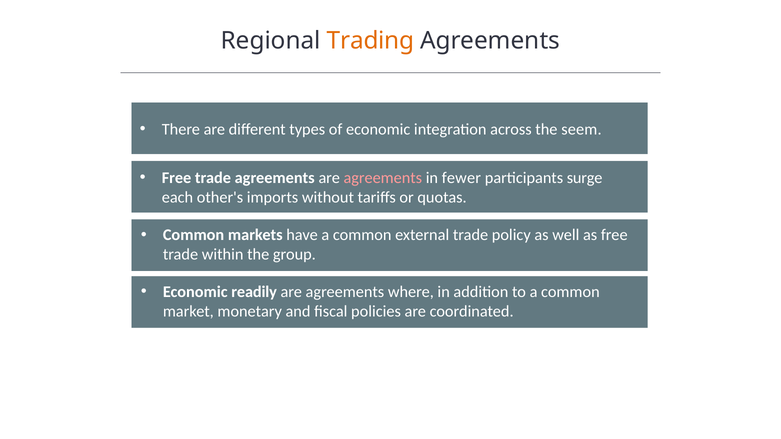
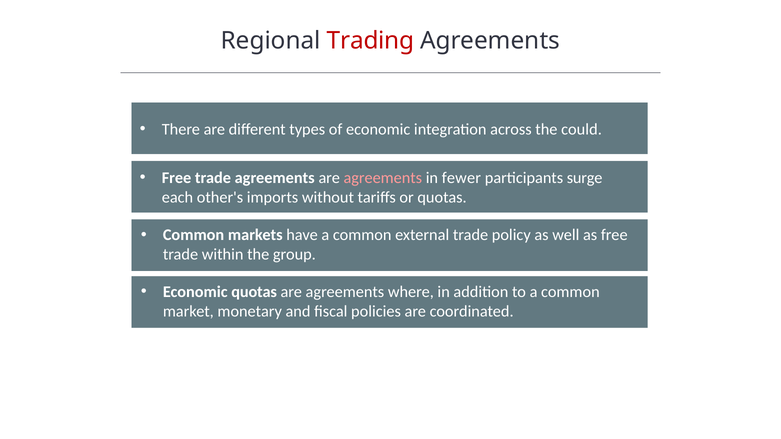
Trading colour: orange -> red (371, 41)
seem: seem -> could (582, 129)
Economic readily: readily -> quotas (254, 292)
